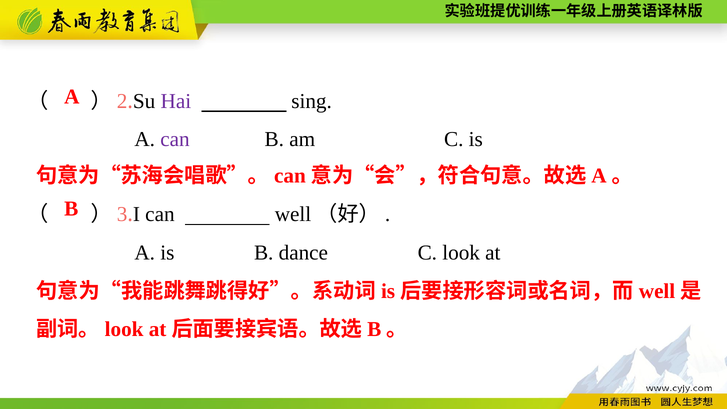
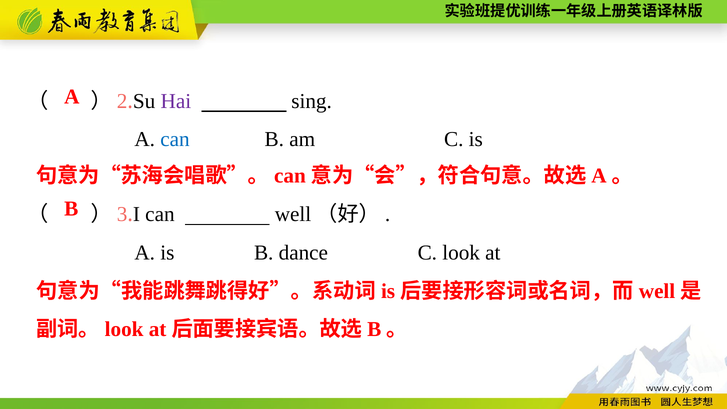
can colour: purple -> blue (175, 139)
